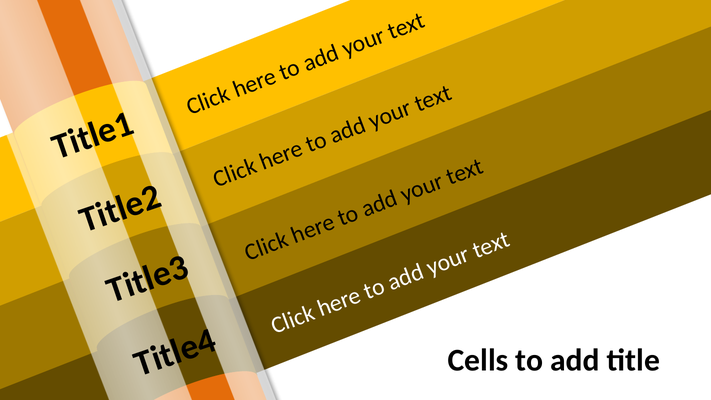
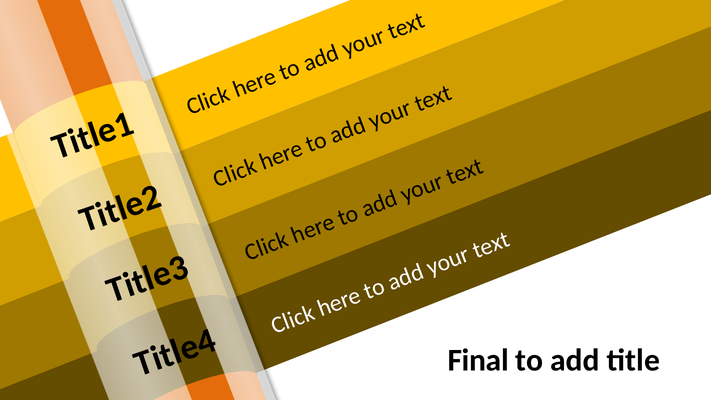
Cells: Cells -> Final (478, 360)
